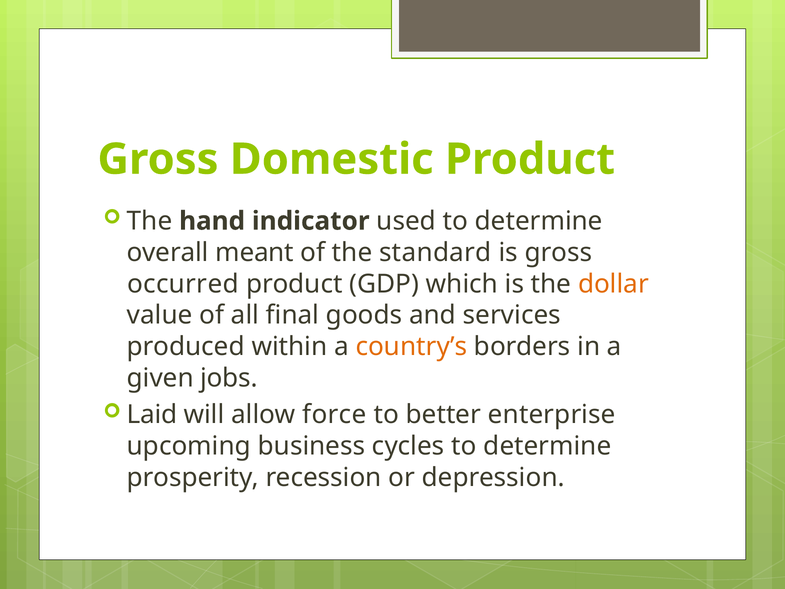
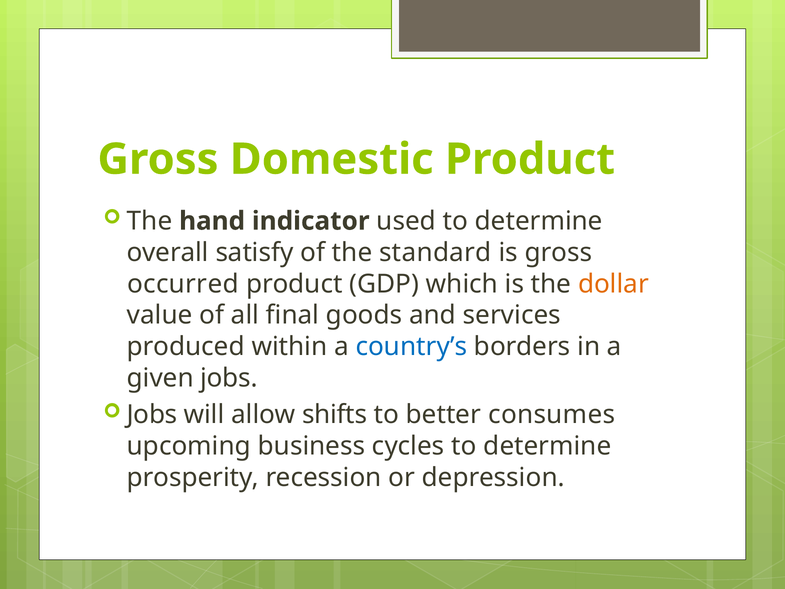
meant: meant -> satisfy (254, 252)
country’s colour: orange -> blue (411, 347)
Laid: Laid -> Jobs (152, 415)
force: force -> shifts (335, 415)
enterprise: enterprise -> consumes (552, 415)
